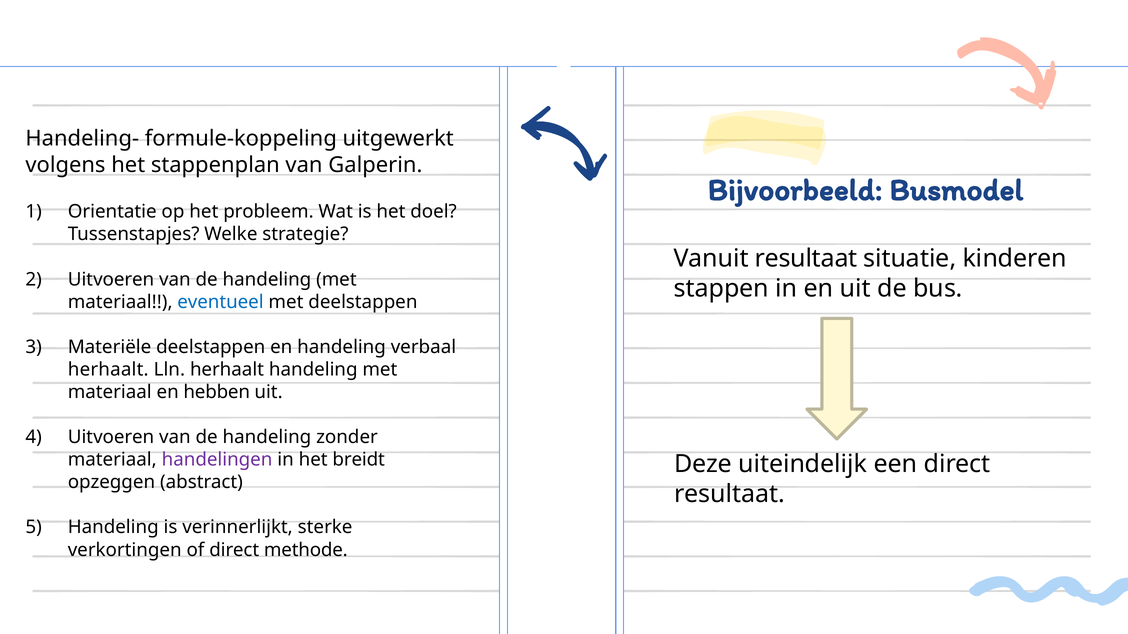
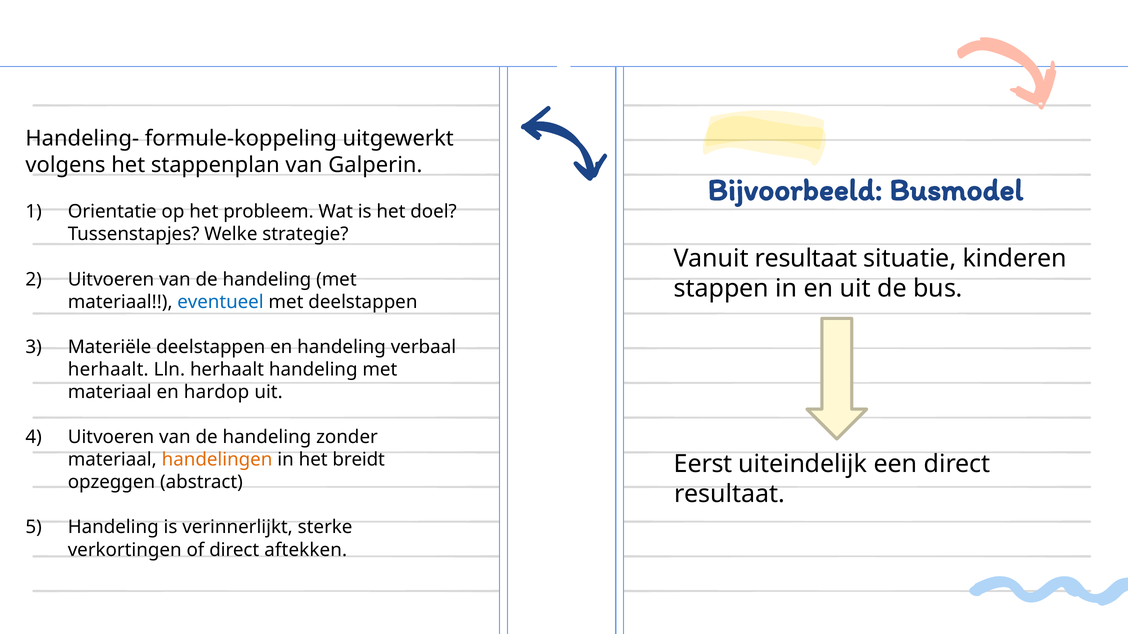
hebben: hebben -> hardop (217, 392)
handelingen colour: purple -> orange (217, 460)
Deze: Deze -> Eerst (703, 464)
methode: methode -> aftekken (306, 550)
